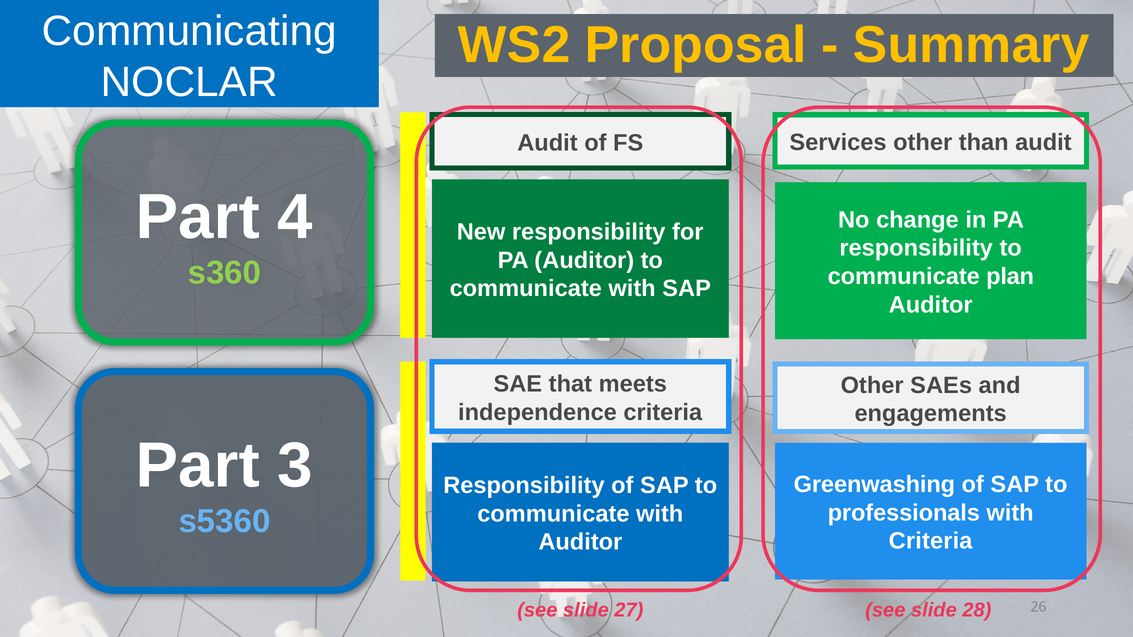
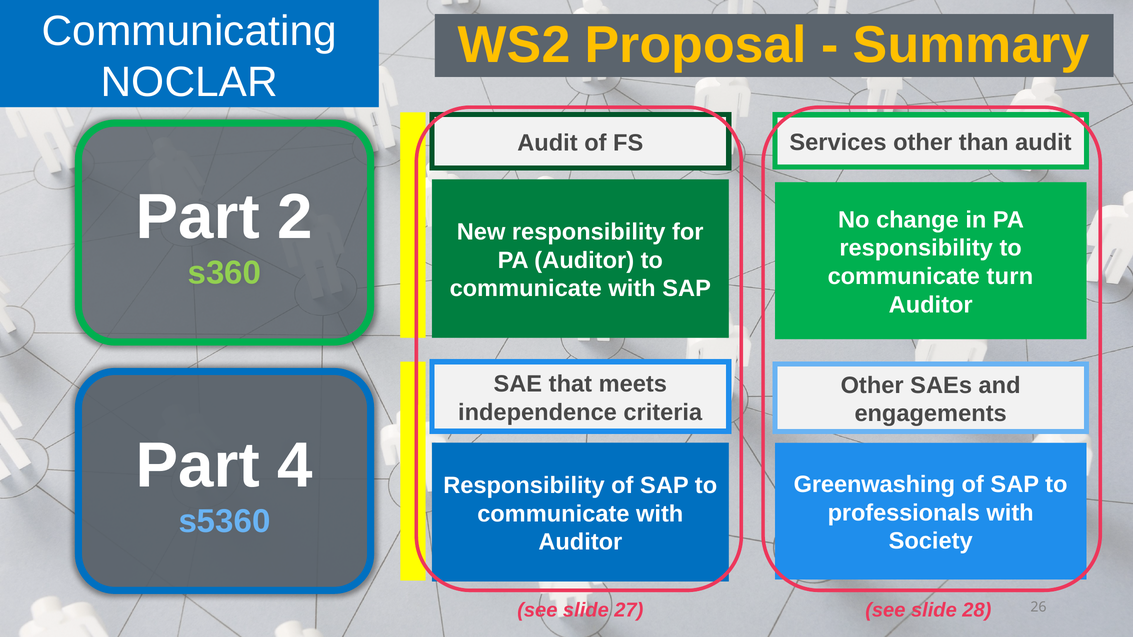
4: 4 -> 2 (295, 217)
plan: plan -> turn (1010, 277)
3: 3 -> 4 (295, 466)
Criteria: Criteria -> Society (931, 541)
